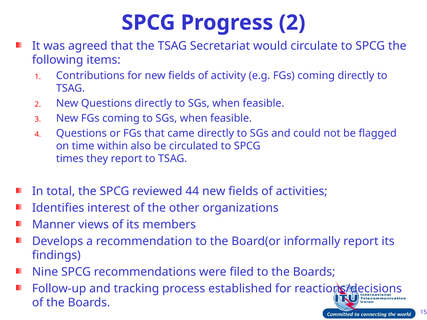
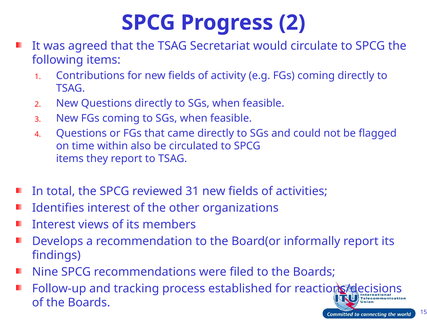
times: times -> items (70, 159)
44: 44 -> 31 (192, 191)
Manner: Manner -> Interest (54, 225)
